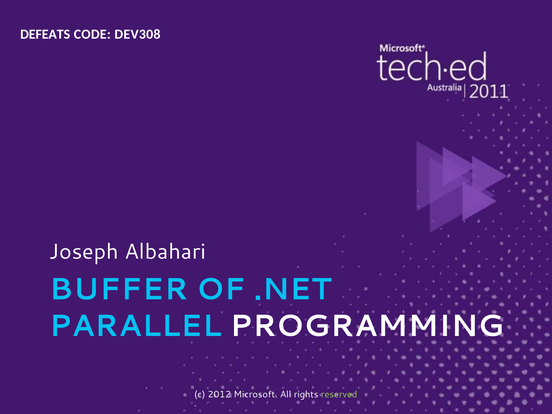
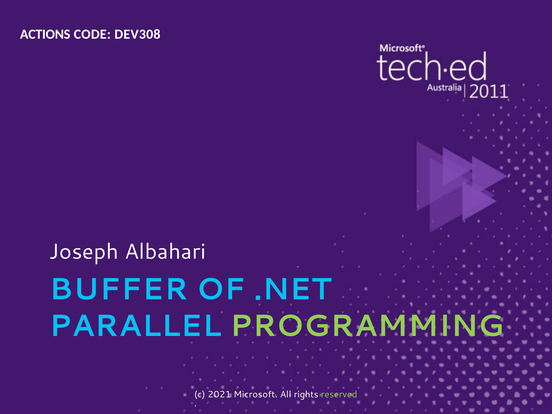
DEFEATS: DEFEATS -> ACTIONS (45, 34)
PROGRAMMING colour: white -> light green (367, 326)
2012: 2012 -> 2021 (219, 394)
